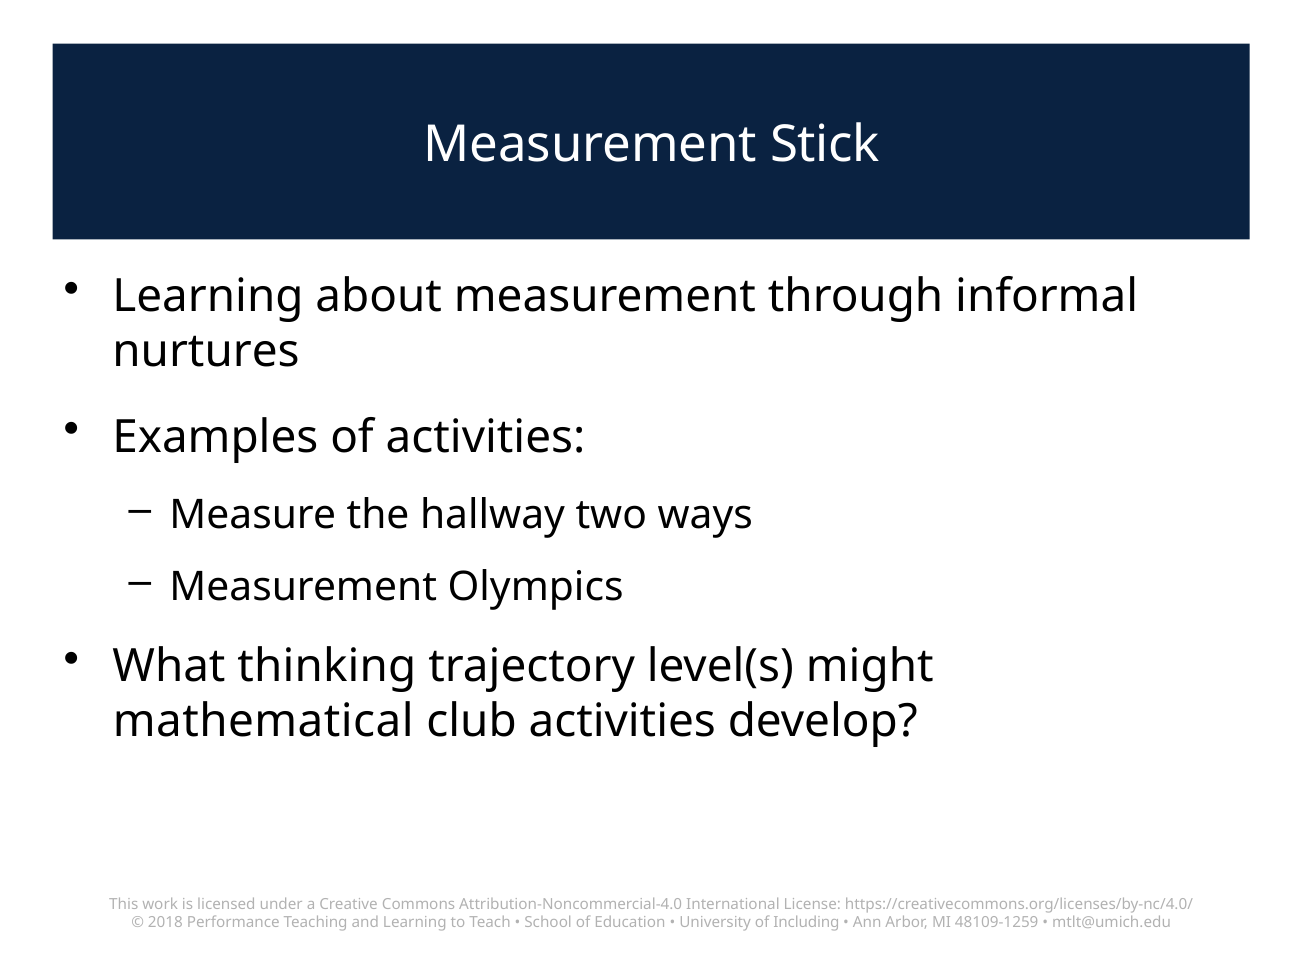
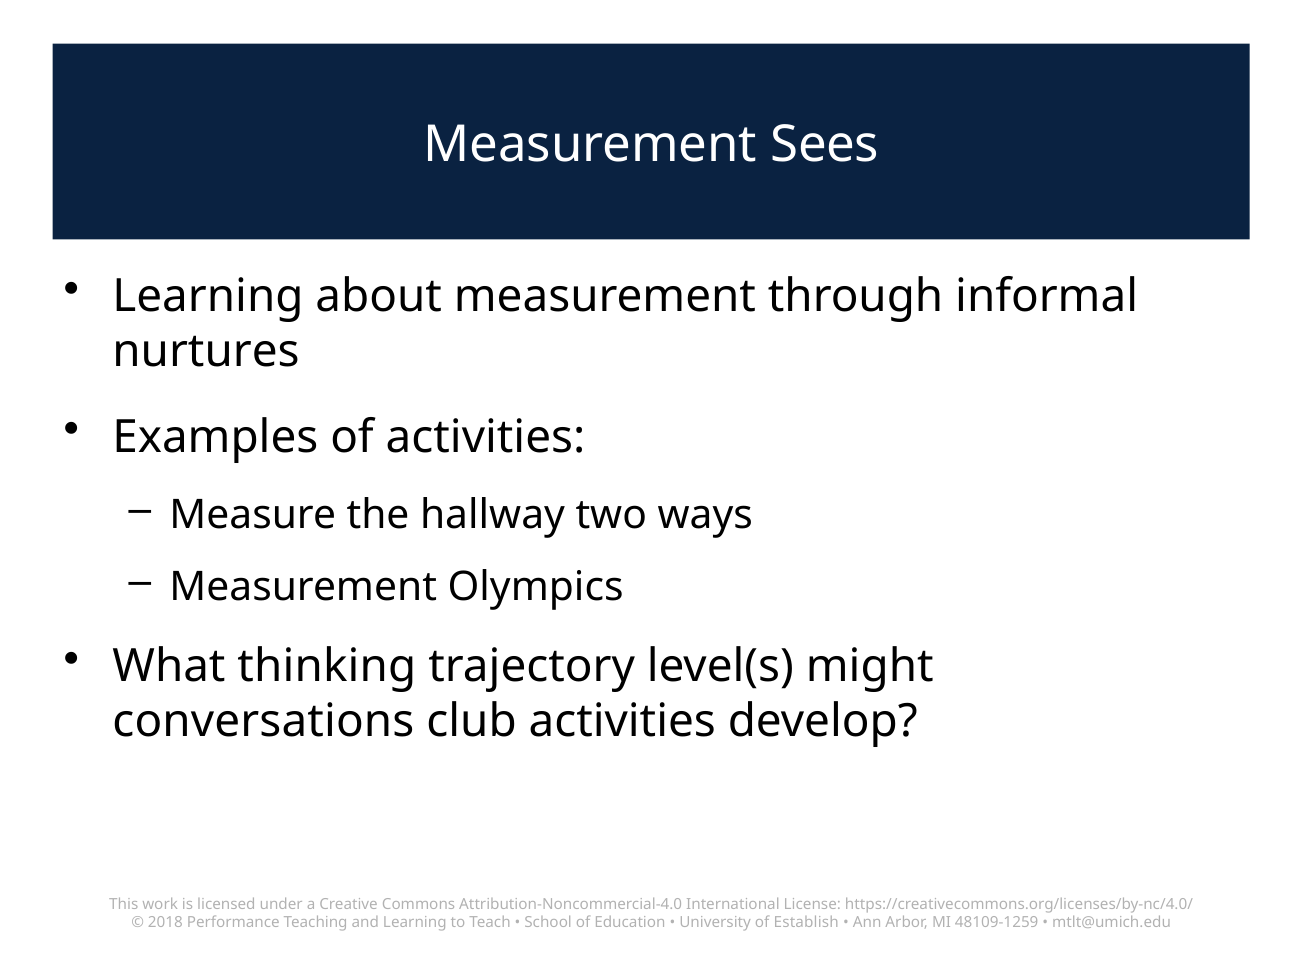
Stick: Stick -> Sees (825, 145)
mathematical: mathematical -> conversations (263, 721)
Including: Including -> Establish (806, 922)
